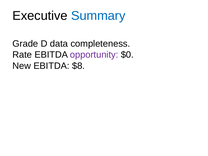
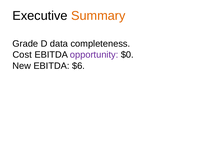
Summary colour: blue -> orange (98, 16)
Rate: Rate -> Cost (22, 55)
$8: $8 -> $6 (78, 66)
